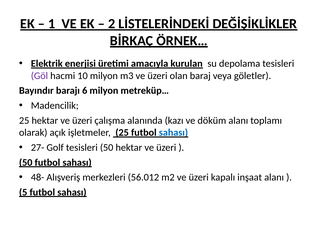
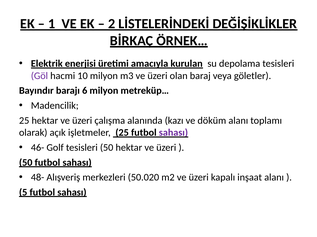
sahası colour: blue -> purple (173, 133)
27-: 27- -> 46- (38, 148)
56.012: 56.012 -> 50.020 (143, 178)
